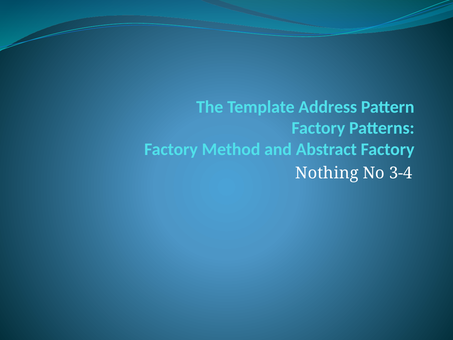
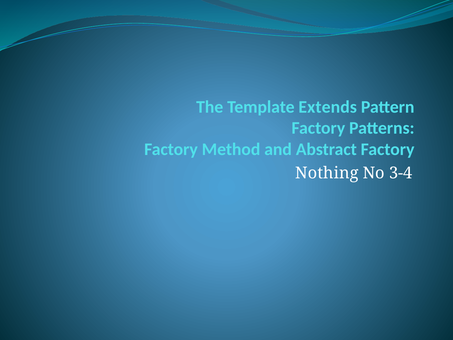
Address: Address -> Extends (328, 107)
